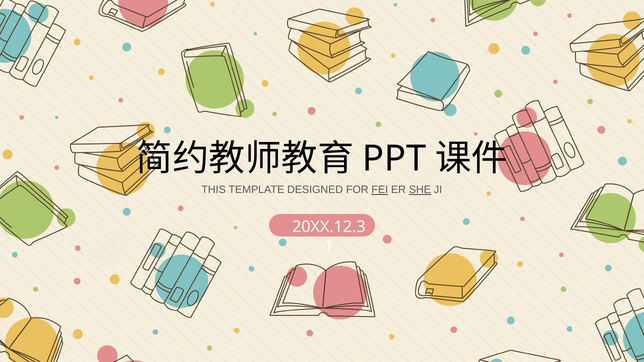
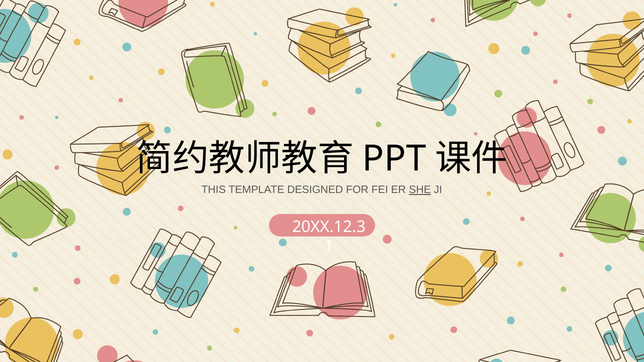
FEI underline: present -> none (380, 190)
